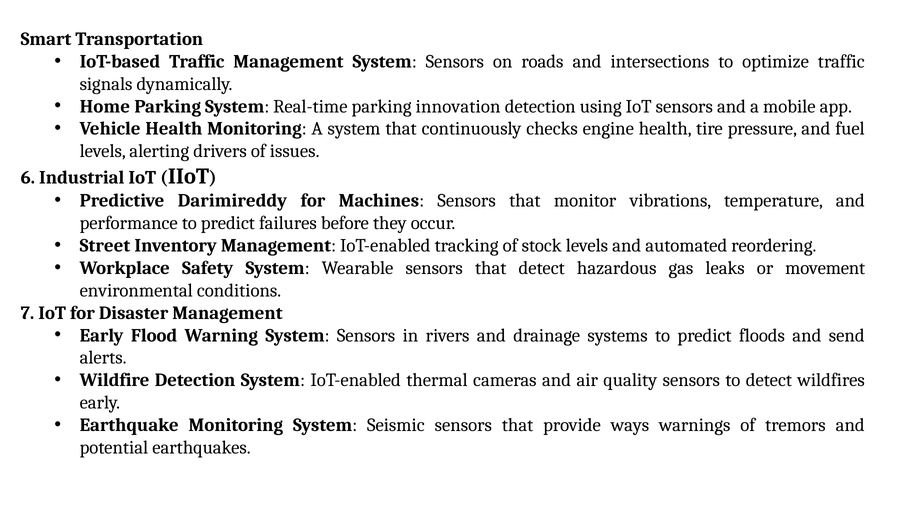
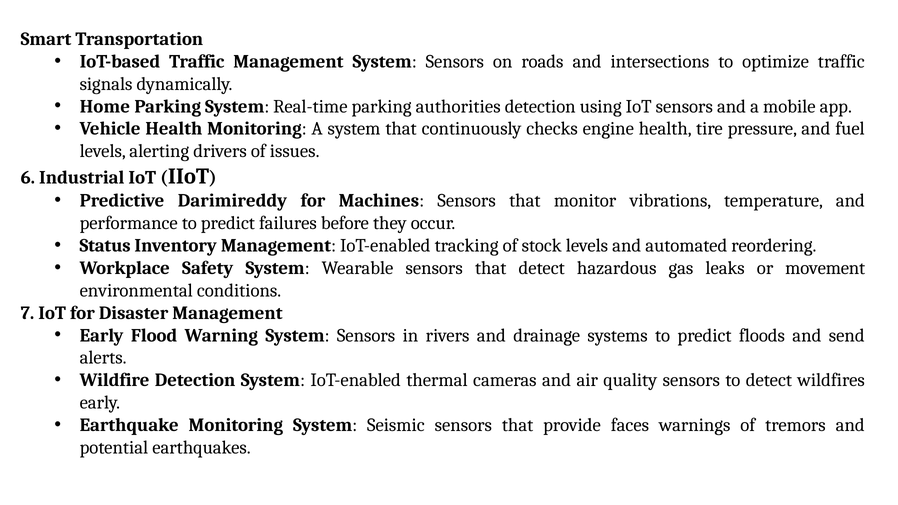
innovation: innovation -> authorities (458, 106)
Street: Street -> Status (105, 246)
ways: ways -> faces (630, 425)
